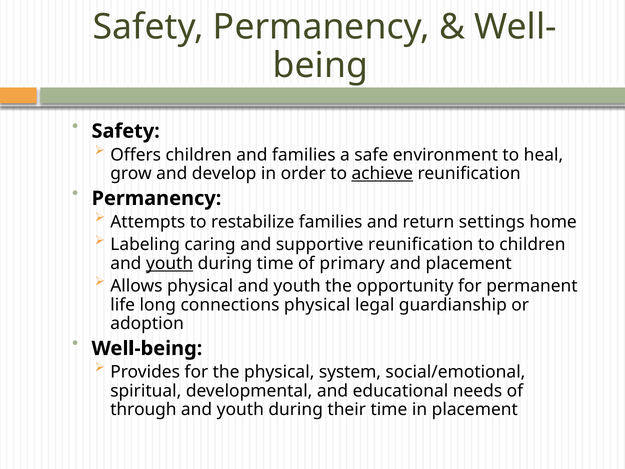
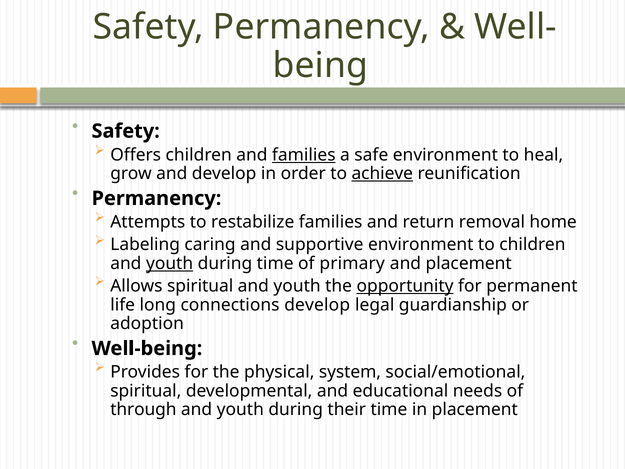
families underline: none -> present (304, 155)
settings: settings -> removal (492, 222)
supportive reunification: reunification -> environment (421, 245)
Allows physical: physical -> spiritual (200, 286)
opportunity underline: none -> present (405, 286)
connections physical: physical -> develop (317, 305)
